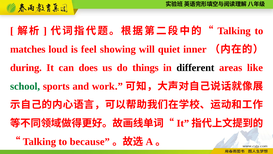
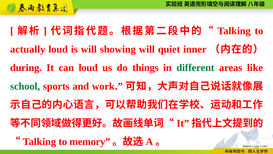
matches: matches -> actually (28, 49)
is feel: feel -> will (89, 49)
can does: does -> loud (88, 68)
different colour: black -> green (195, 68)
because: because -> memory (90, 141)
